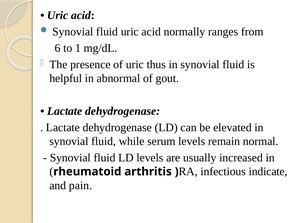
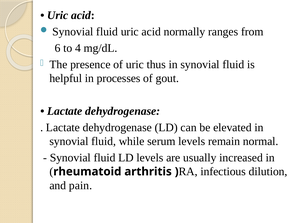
1: 1 -> 4 (78, 48)
abnormal: abnormal -> processes (119, 78)
indicate: indicate -> dilution (268, 171)
